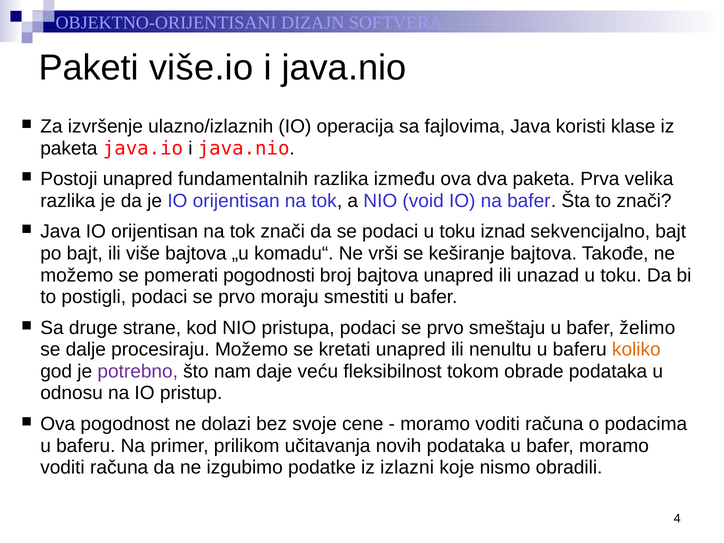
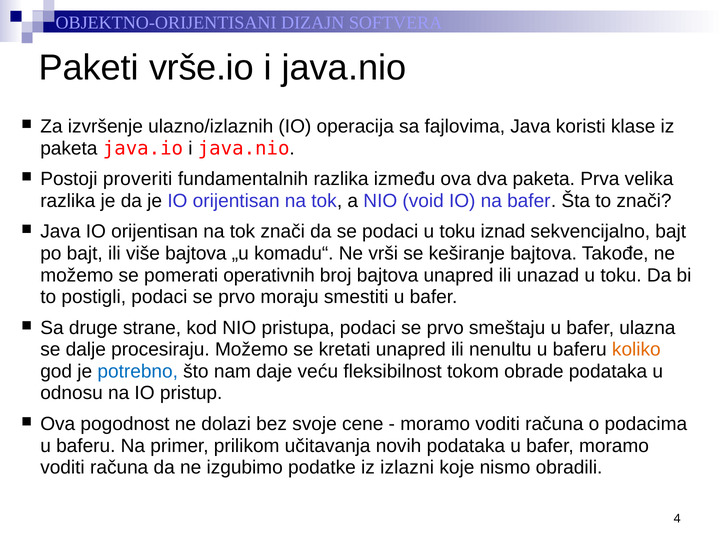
više.io: više.io -> vrše.io (201, 68)
Postoji unapred: unapred -> proveriti (138, 179)
pogodnosti: pogodnosti -> operativnih (269, 275)
želimo: želimo -> ulazna (647, 328)
potrebno colour: purple -> blue (138, 371)
